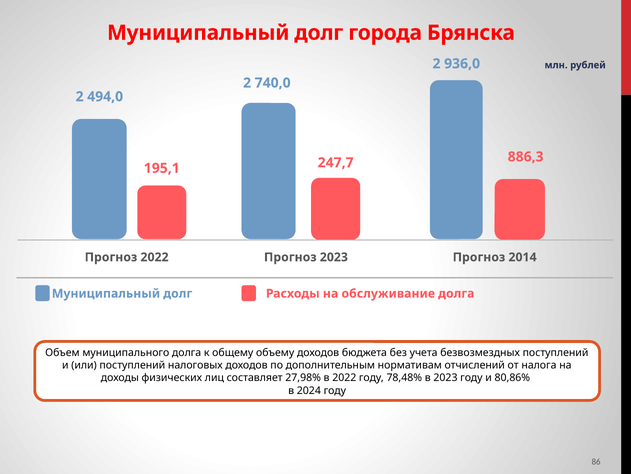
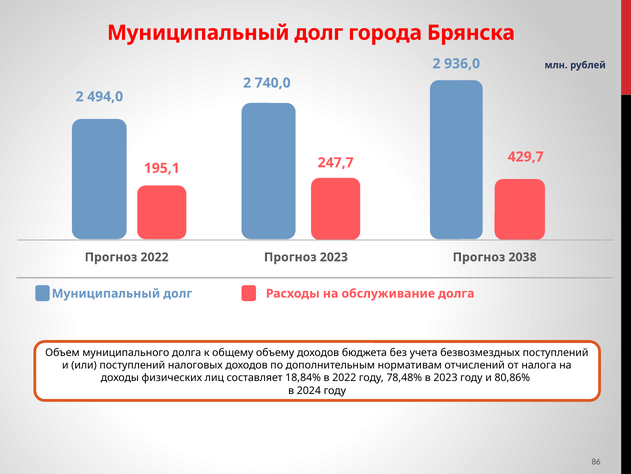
886,3: 886,3 -> 429,7 (526, 157)
2014: 2014 -> 2038 (523, 257)
27,98%: 27,98% -> 18,84% (303, 377)
